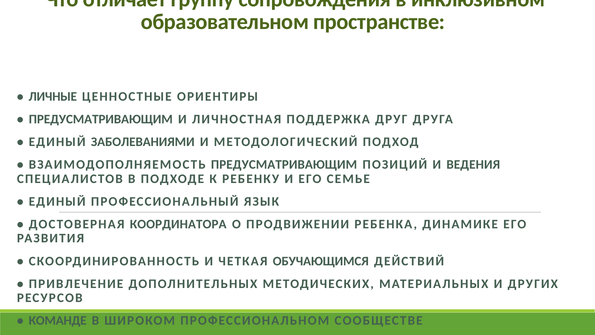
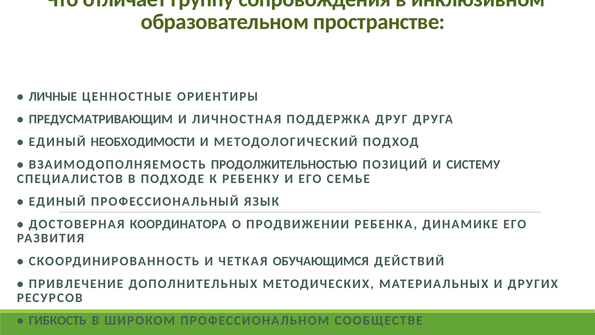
ЗАБОЛЕВАНИЯМИ: ЗАБОЛЕВАНИЯМИ -> НЕОБХОДИМОСТИ (143, 142)
ВЗАИМОДОПОЛНЯЕМОСТЬ ПРЕДУСМАТРИВАЮЩИМ: ПРЕДУСМАТРИВАЮЩИМ -> ПРОДОЛЖИТЕЛЬНОСТЬЮ (284, 165)
ВЕДЕНИЯ: ВЕДЕНИЯ -> СИСТЕМУ (473, 165)
КОМАНДЕ: КОМАНДЕ -> ГИБКОСТЬ (58, 320)
